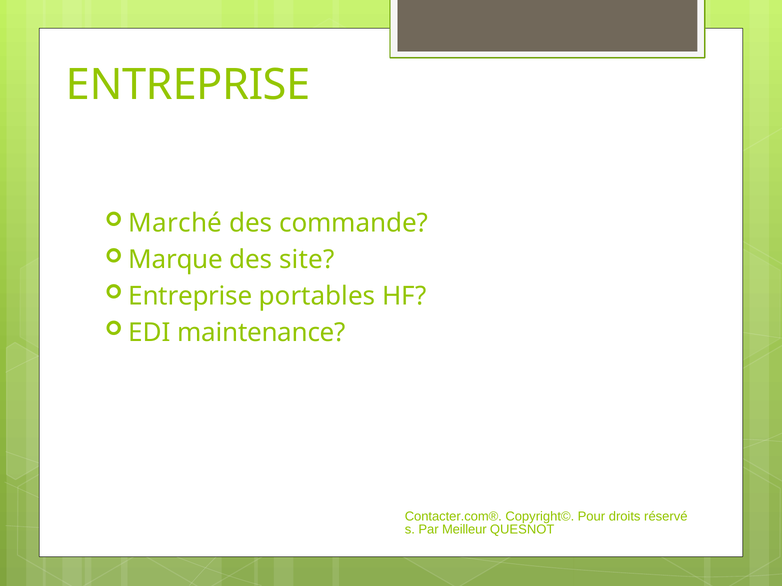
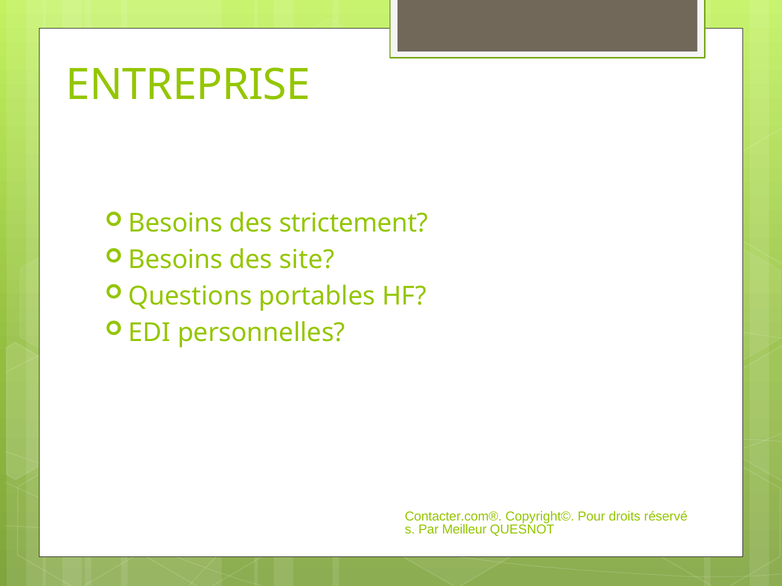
Marché: Marché -> Besoins (176, 223)
commande: commande -> strictement (354, 223)
Marque: Marque -> Besoins (176, 260)
Entreprise: Entreprise -> Questions (190, 296)
maintenance: maintenance -> personnelles (261, 333)
